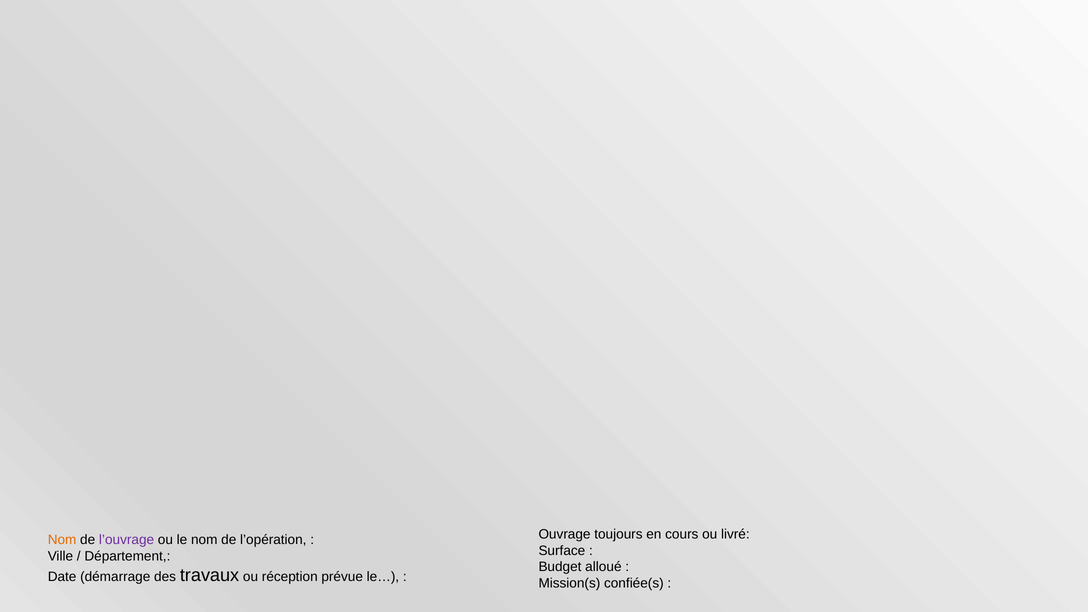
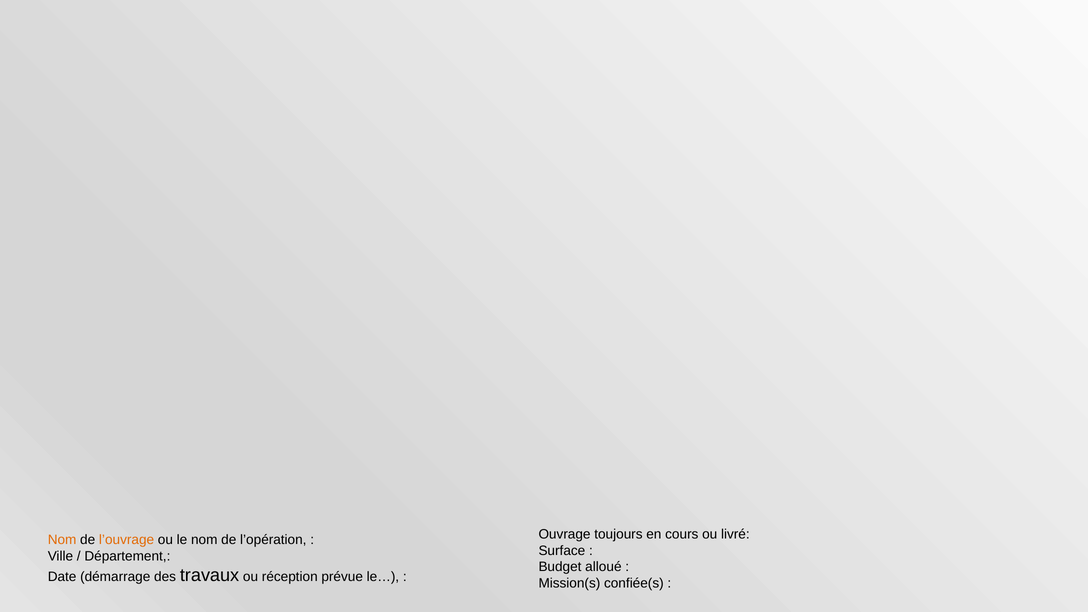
l’ouvrage colour: purple -> orange (127, 540)
